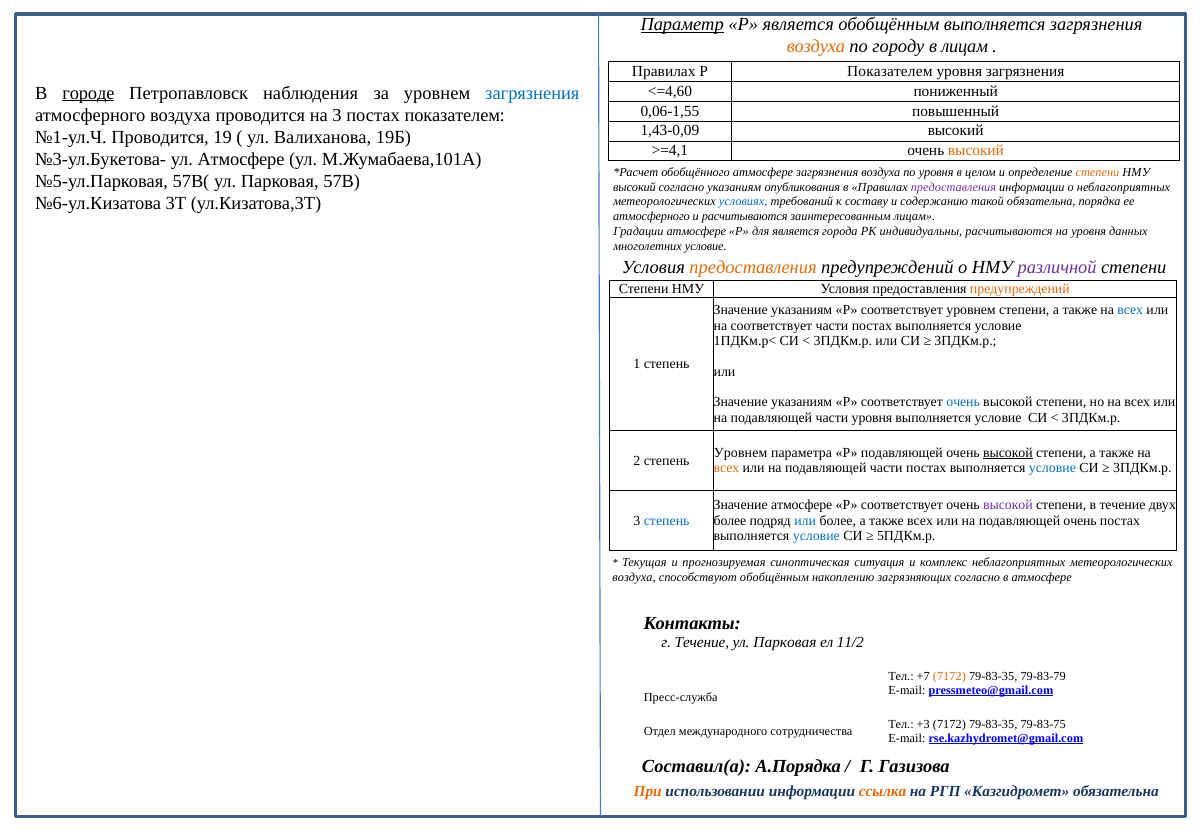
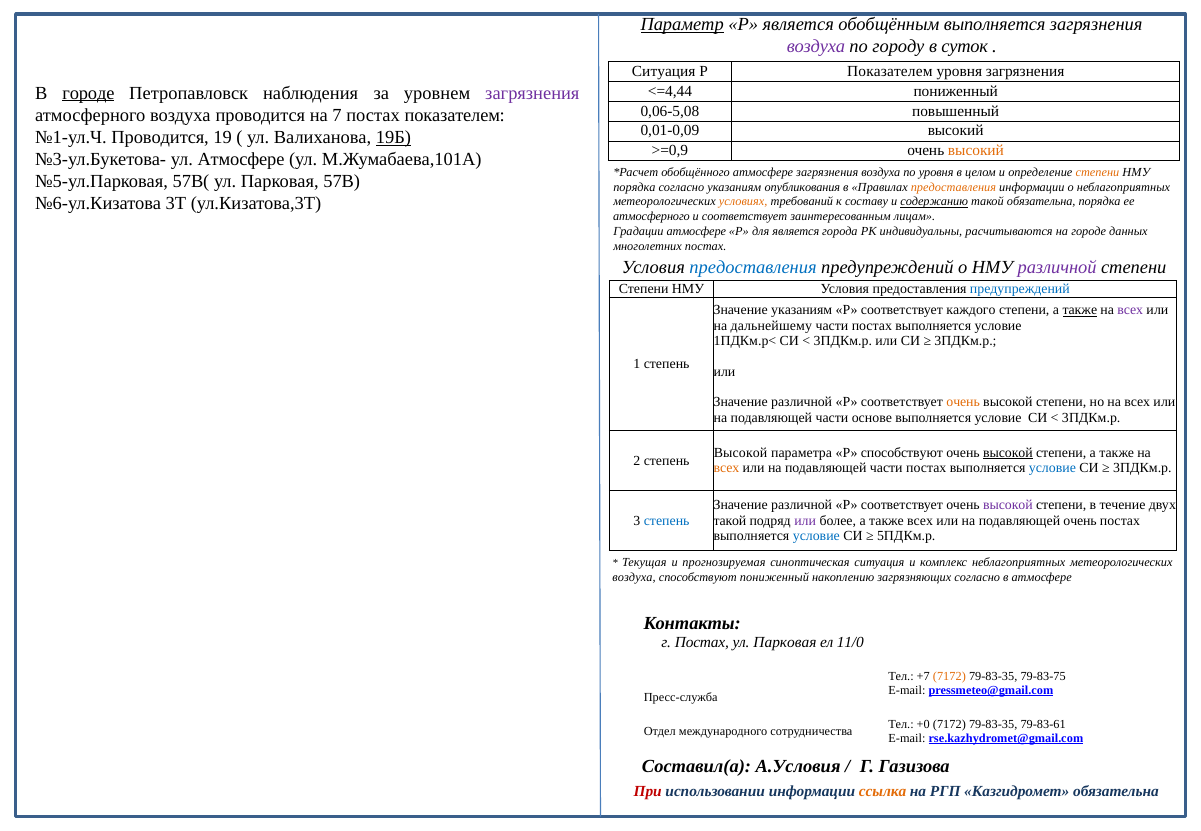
воздуха colour: orange -> purple (816, 47)
в лицам: лицам -> суток (965, 47)
Правилах: Правилах -> Ситуация (664, 71)
<=4,60: <=4,60 -> <=4,44 (670, 91)
загрязнения colour: blue -> purple (532, 93)
0,06-1,55: 0,06-1,55 -> 0,06-5,08 (670, 111)
на 3: 3 -> 7 (337, 115)
1,43-0,09: 1,43-0,09 -> 0,01-0,09 (670, 131)
19Б underline: none -> present (393, 137)
>=4,1: >=4,1 -> >=0,9 (670, 151)
высокий: высокий -> порядка (634, 187)
предоставления colour: purple -> orange (953, 187)
условиях colour: blue -> orange (743, 202)
содержанию underline: none -> present (934, 202)
и расчитываются: расчитываются -> соответствует (745, 217)
на уровня: уровня -> городе (1089, 232)
многолетних условие: условие -> постах (706, 246)
предоставления colour: orange -> blue (753, 268)
предупреждений colour: orange -> blue (1020, 289)
соответствует уровнем: уровнем -> каждого (971, 310)
также underline: none -> present (1080, 310)
всех colour: blue -> purple (1130, 310)
на соответствует: соответствует -> дальнейшему (771, 326)
указаниям: указаниям -> различной (802, 402)
очень colour: blue -> orange (963, 402)
части уровня: уровня -> основе (872, 418)
Уровнем: Уровнем -> Высокой (741, 453)
Р подавляющей: подавляющей -> способствуют (902, 453)
атмосфере: атмосфере -> различной (802, 506)
более: более -> такой (730, 521)
или colour: blue -> purple (805, 521)
способствуют обобщённым: обобщённым -> пониженный (774, 578)
г Течение: Течение -> Постах (702, 643)
11/2: 11/2 -> 11/0 (850, 643)
79-83-79: 79-83-79 -> 79-83-75 (1043, 677)
+3: +3 -> +0 (923, 725)
79-83-75: 79-83-75 -> 79-83-61 (1043, 725)
А.Порядка: А.Порядка -> А.Условия (798, 767)
При colour: orange -> red (648, 792)
